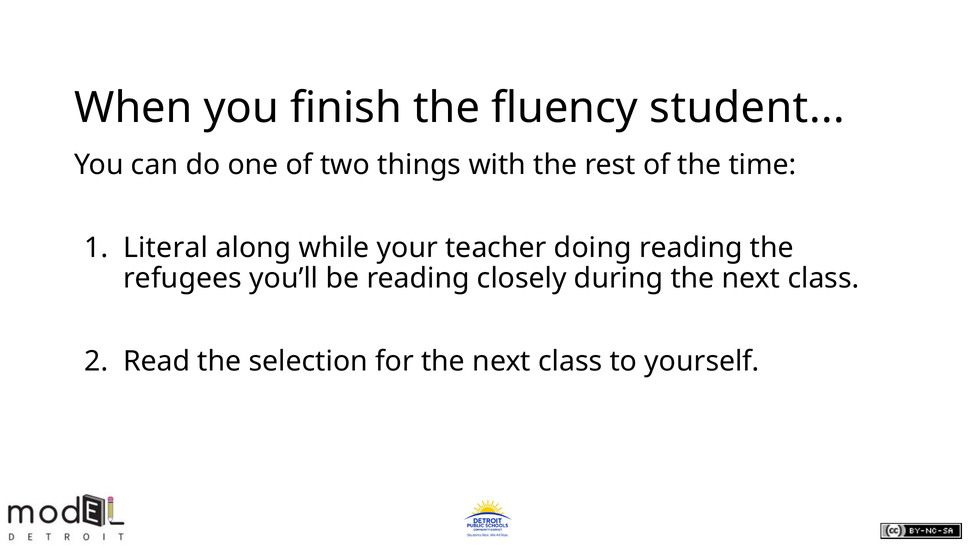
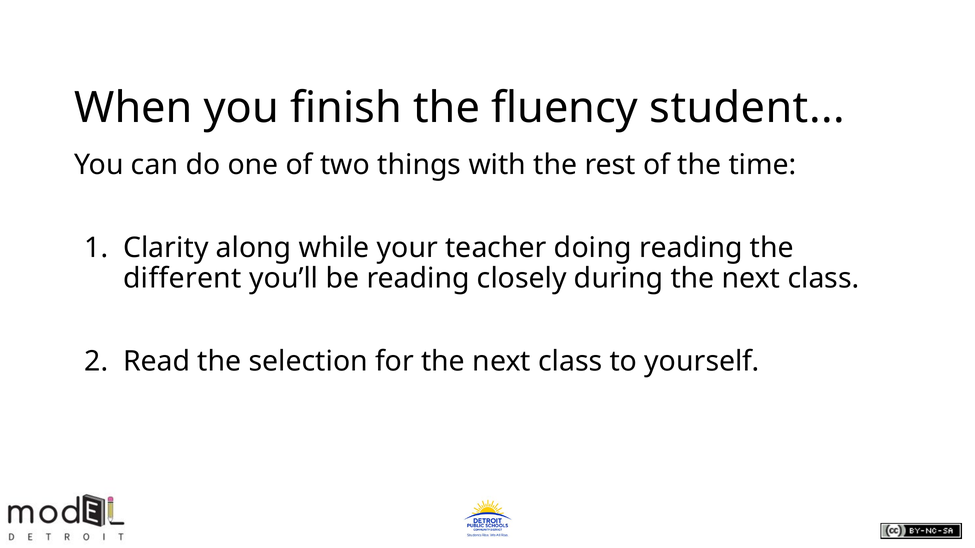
Literal: Literal -> Clarity (166, 248)
refugees: refugees -> different (182, 279)
